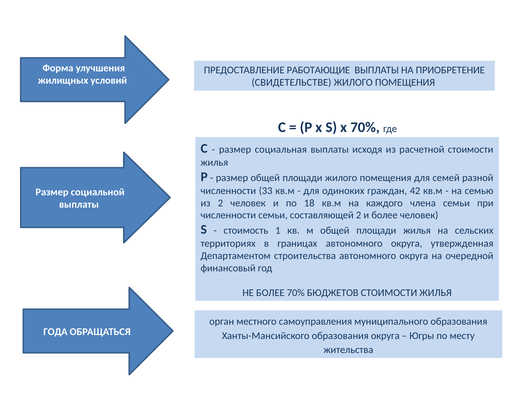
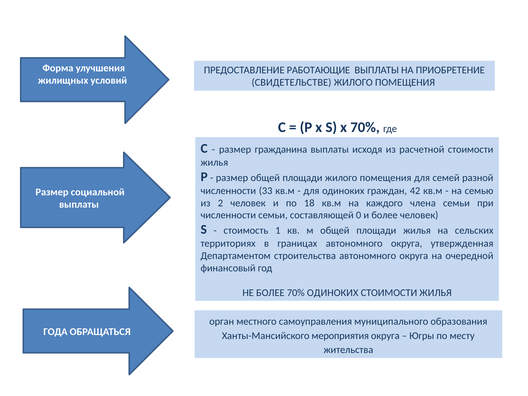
социальная: социальная -> гражданина (281, 150)
составляющей 2: 2 -> 0 (359, 215)
70% БЮДЖЕТОВ: БЮДЖЕТОВ -> ОДИНОКИХ (333, 293)
Ханты-Мансийского образования: образования -> мероприятия (340, 336)
